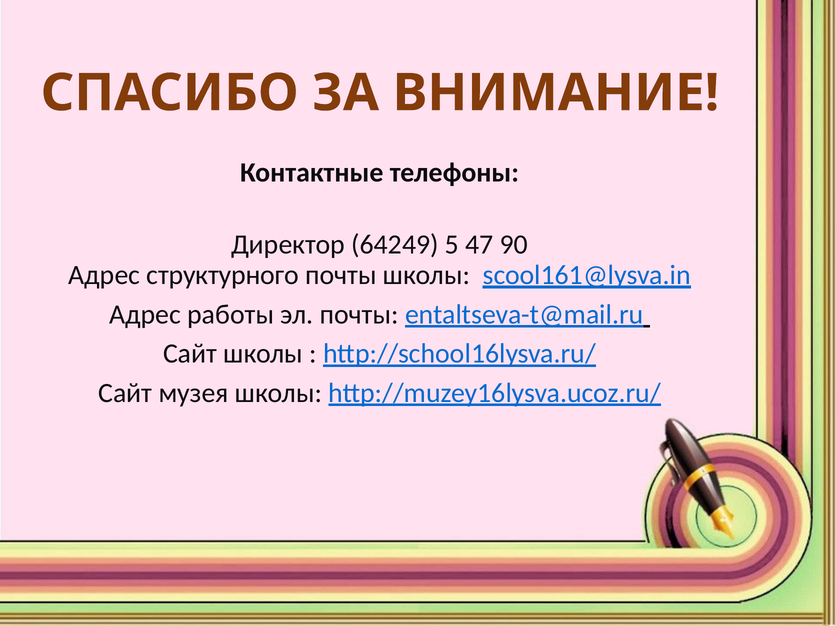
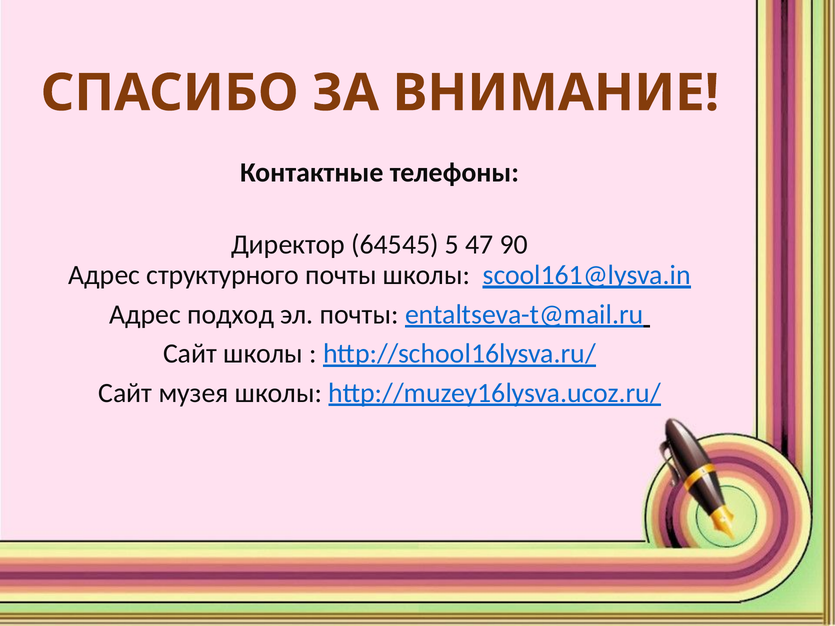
64249: 64249 -> 64545 (395, 245)
работы: работы -> подход (231, 314)
